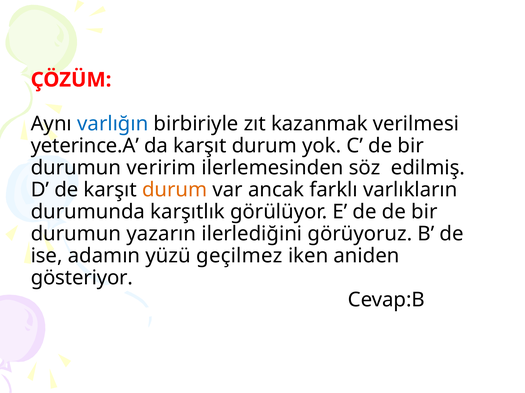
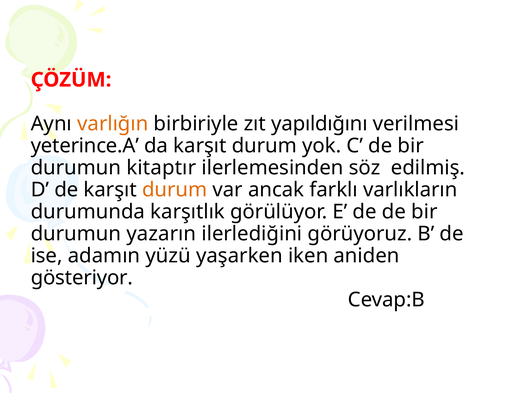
varlığın colour: blue -> orange (113, 124)
kazanmak: kazanmak -> yapıldığını (319, 124)
veririm: veririm -> kitaptır (161, 168)
geçilmez: geçilmez -> yaşarken (239, 256)
